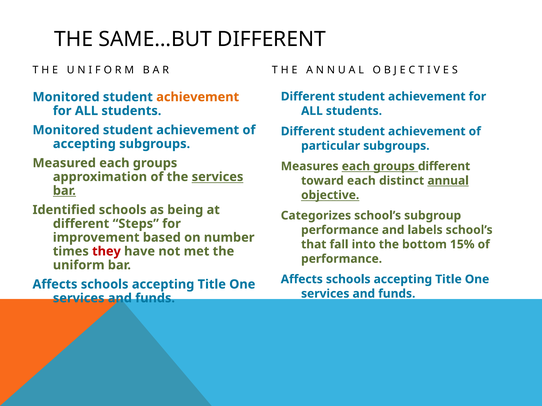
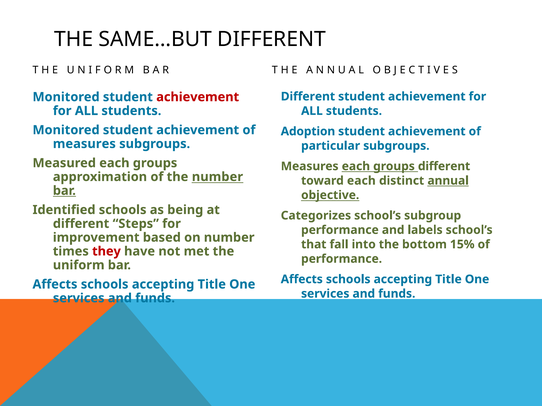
achievement colour: orange -> red (198, 97)
Different: Different -> Adoption (308, 132)
accepting: accepting -> measures (84, 144)
the services: services -> number (217, 177)
